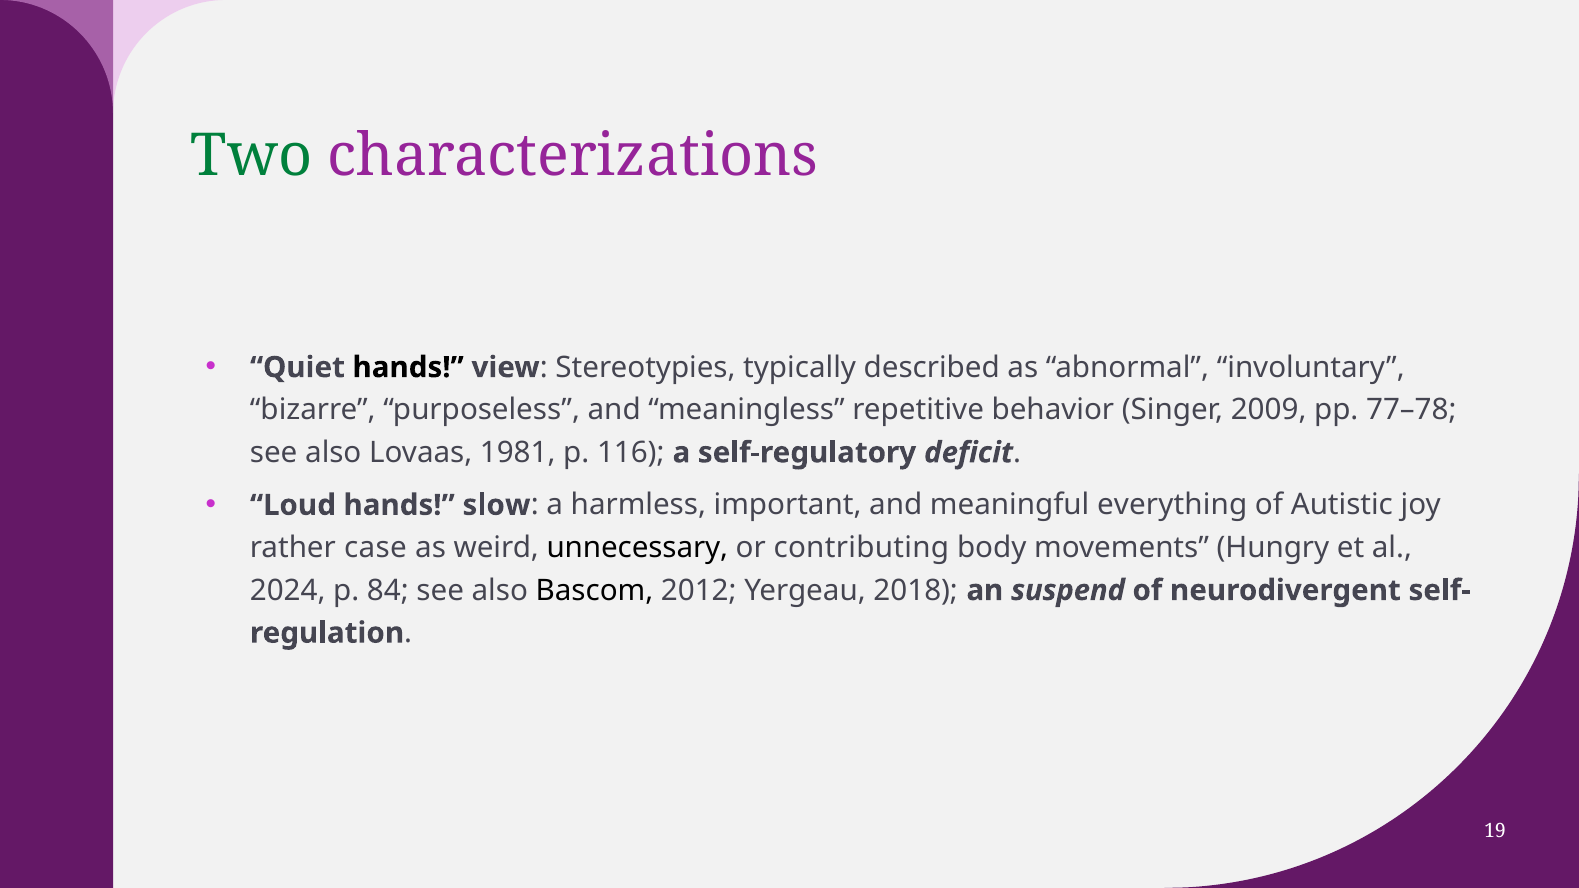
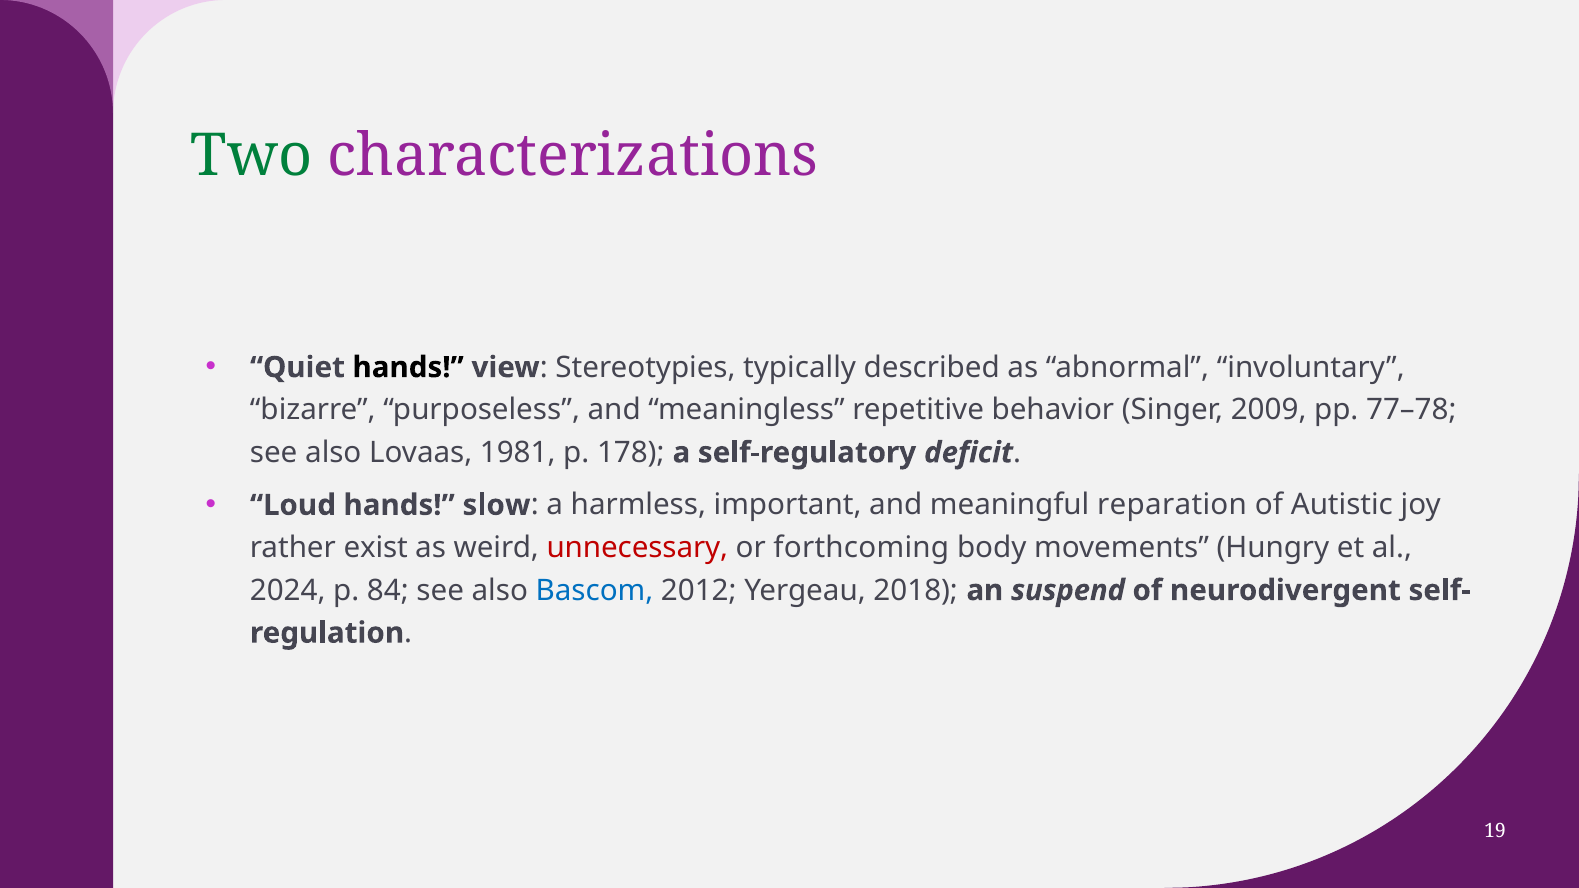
116: 116 -> 178 (631, 453)
everything: everything -> reparation (1172, 505)
case: case -> exist (376, 548)
unnecessary colour: black -> red (637, 548)
contributing: contributing -> forthcoming (861, 548)
Bascom colour: black -> blue (594, 590)
